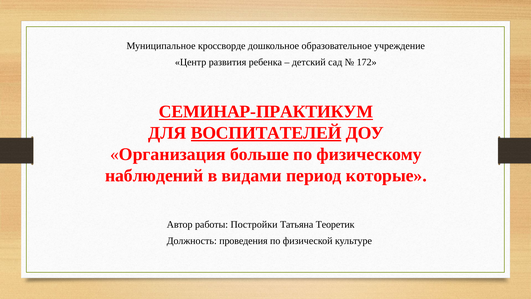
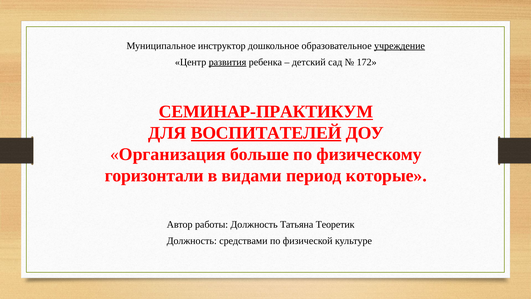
кроссворде: кроссворде -> инструктор (222, 46)
учреждение underline: none -> present (400, 46)
развития underline: none -> present (228, 62)
наблюдений: наблюдений -> горизонтали (154, 175)
работы Постройки: Постройки -> Должность (254, 224)
проведения: проведения -> средствами (243, 241)
